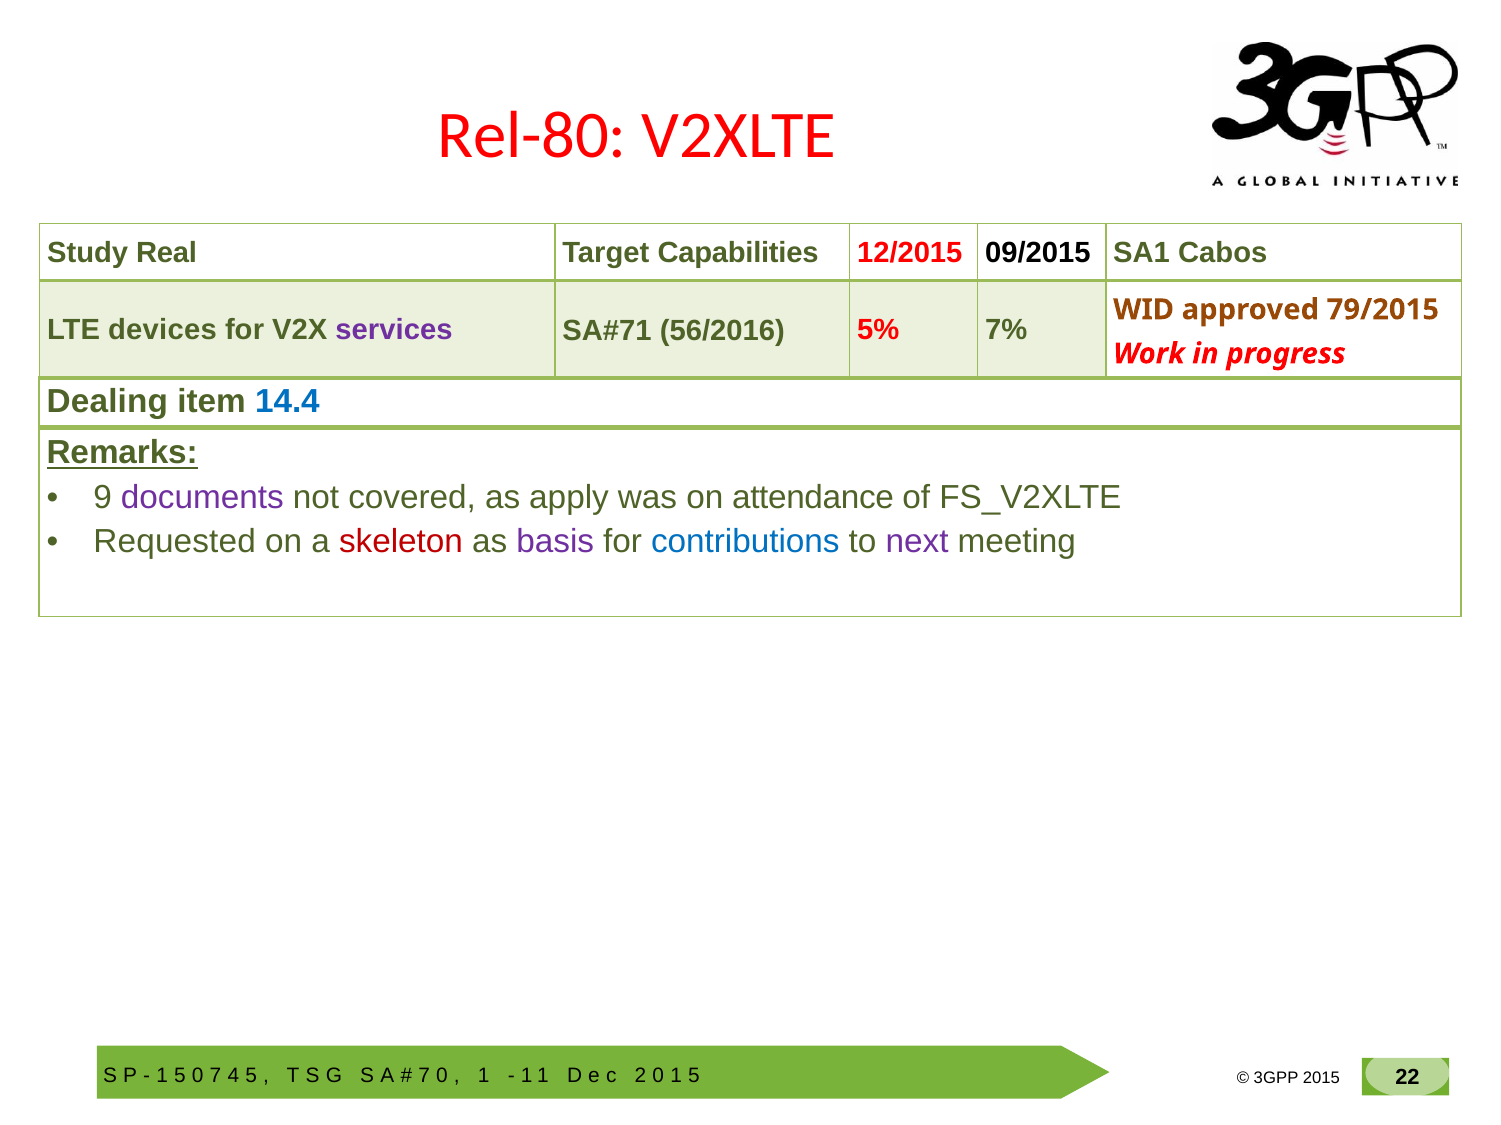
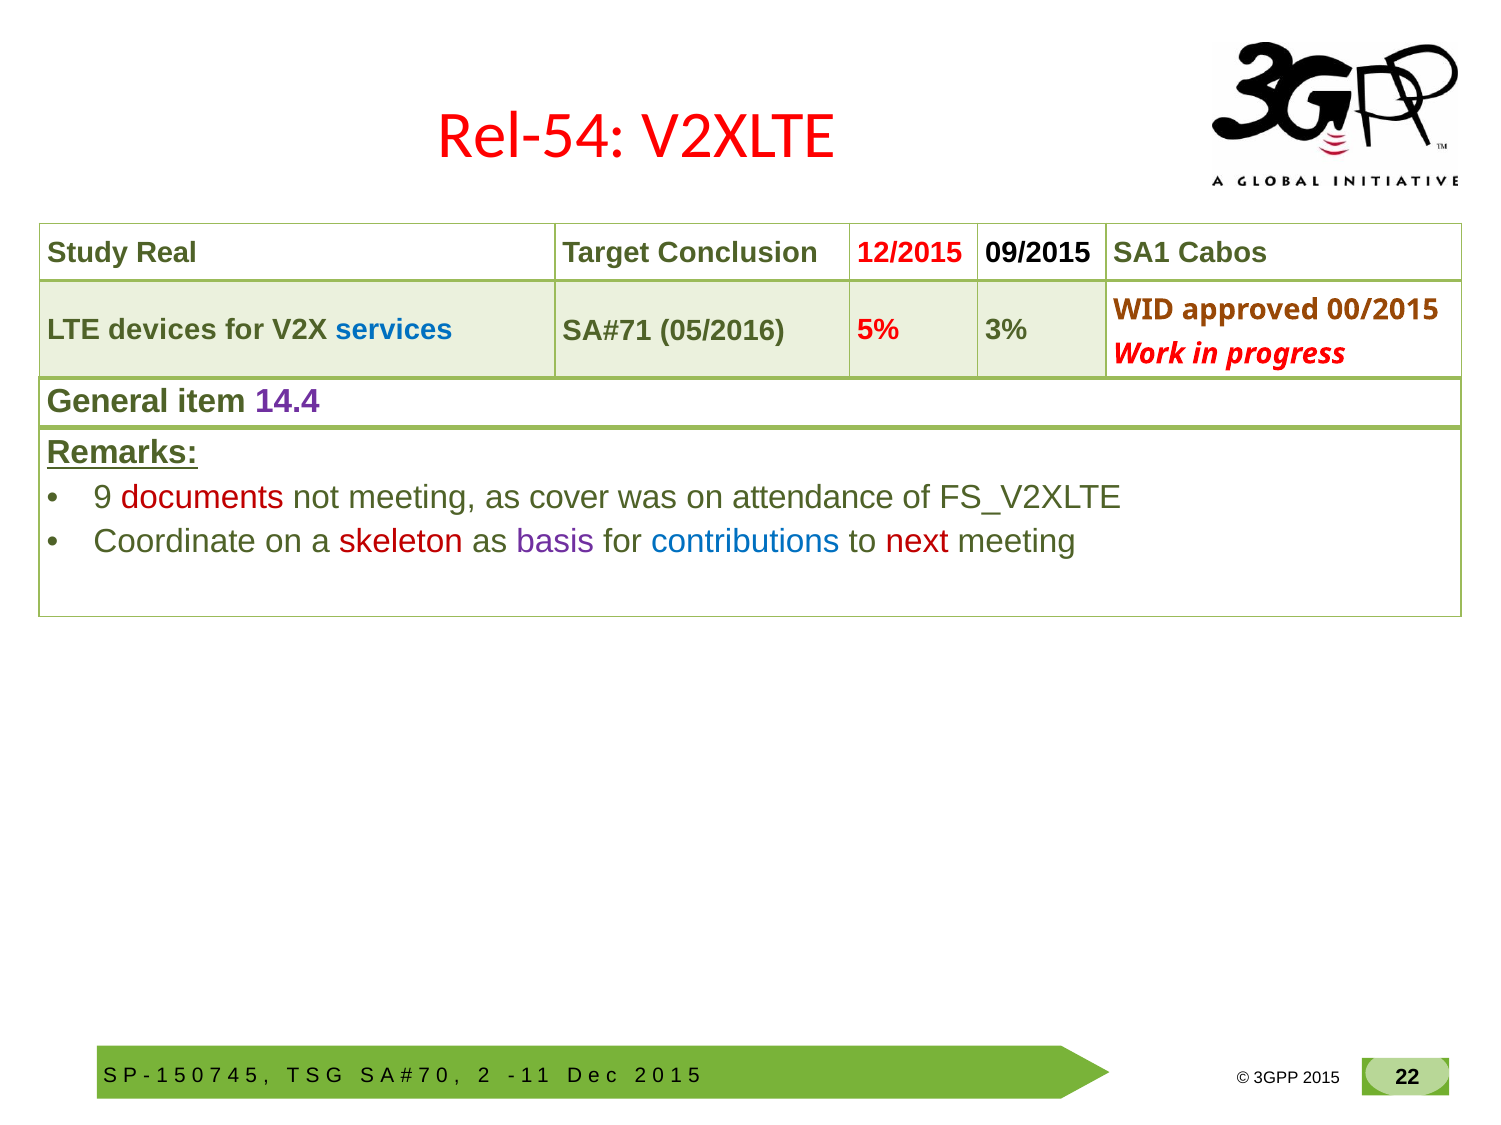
Rel-80: Rel-80 -> Rel-54 (532, 136)
Capabilities: Capabilities -> Conclusion (738, 253)
services colour: purple -> blue (394, 330)
56/2016: 56/2016 -> 05/2016 (722, 331)
7%: 7% -> 3% (1006, 330)
79/2015: 79/2015 -> 00/2015 (1383, 310)
Dealing: Dealing -> General (108, 401)
14.4 colour: blue -> purple (287, 401)
documents colour: purple -> red (202, 498)
not covered: covered -> meeting (412, 498)
apply: apply -> cover (569, 498)
Requested: Requested -> Coordinate (175, 542)
next colour: purple -> red (917, 542)
1: 1 -> 2 (484, 1077)
